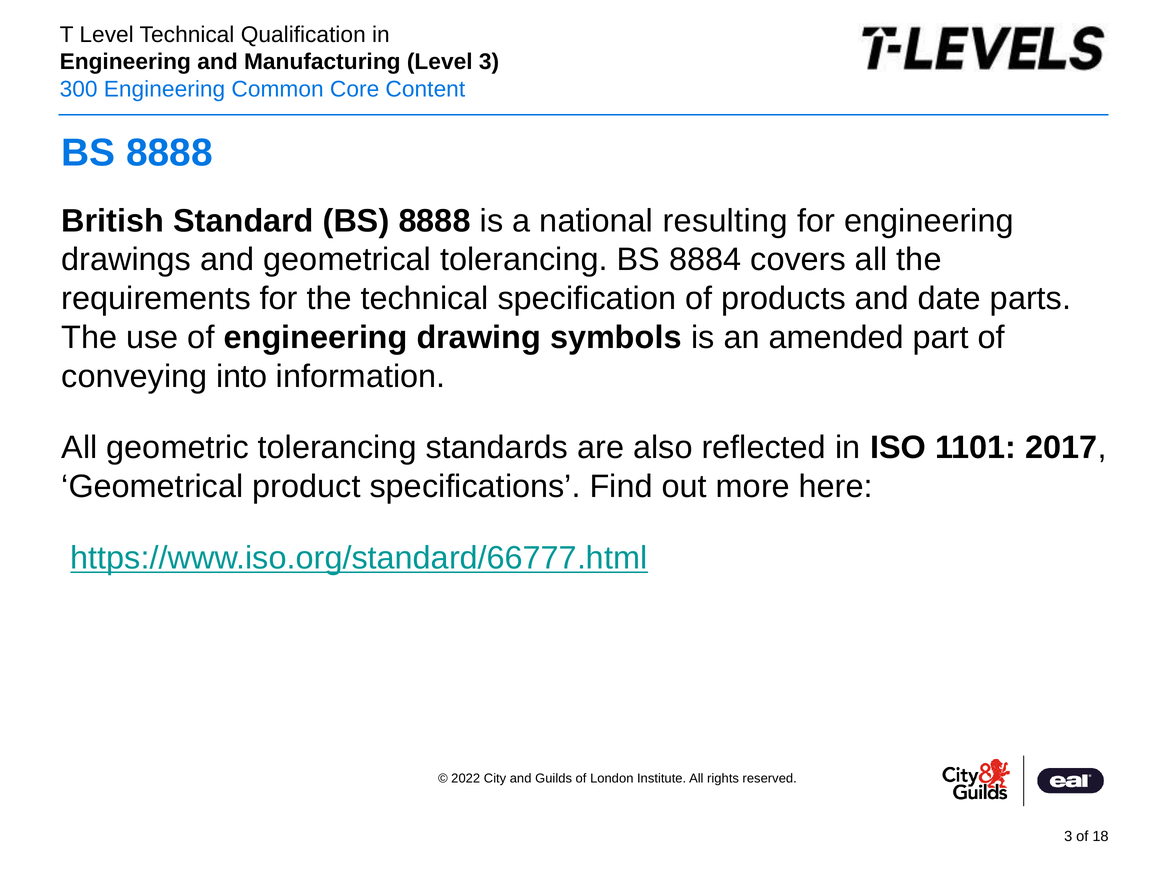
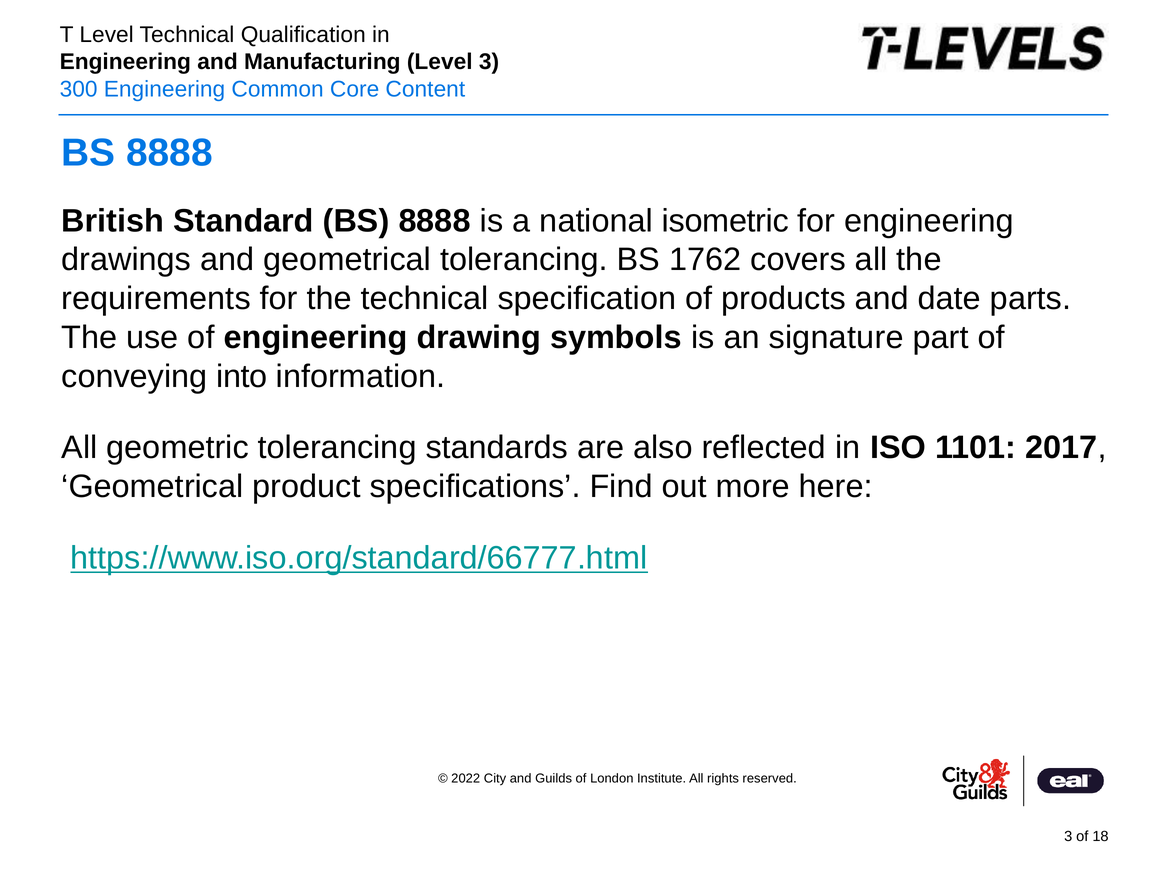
resulting: resulting -> isometric (725, 221)
8884: 8884 -> 1762 (705, 260)
amended: amended -> signature (836, 338)
